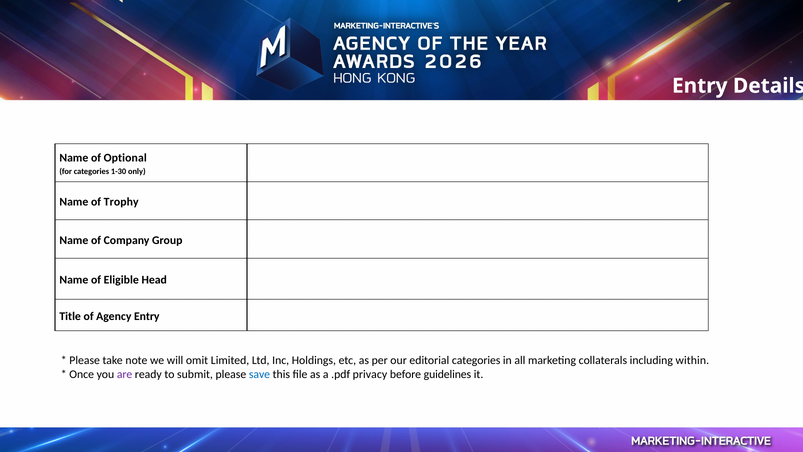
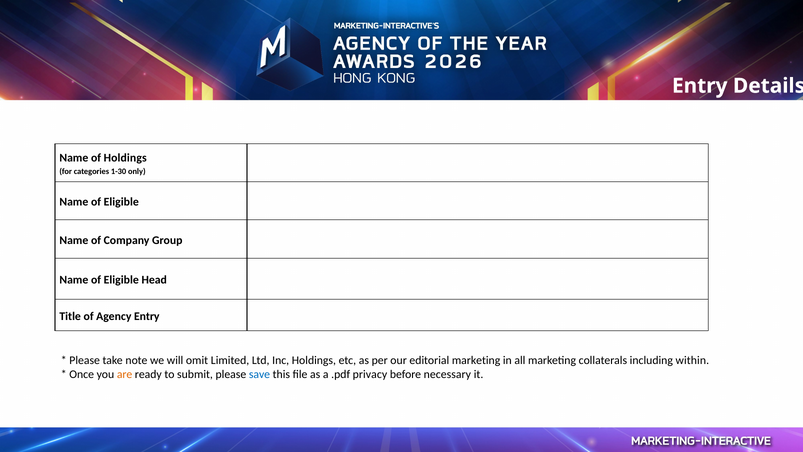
of Optional: Optional -> Holdings (125, 158)
Trophy: Trophy -> Eligible (121, 202)
editorial categories: categories -> marketing (476, 360)
are colour: purple -> orange (125, 374)
guidelines: guidelines -> necessary (447, 374)
